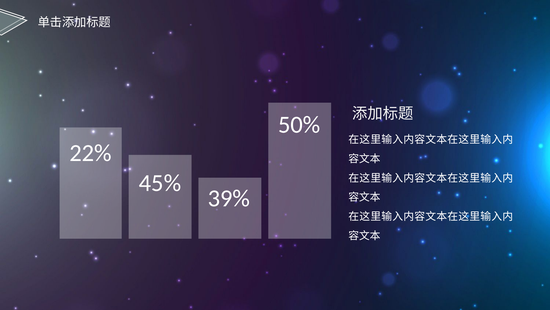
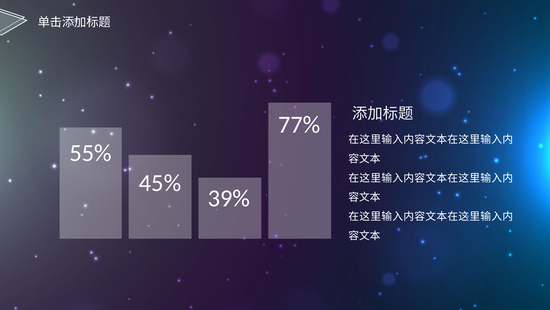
50%: 50% -> 77% (299, 125)
22%: 22% -> 55% (90, 153)
